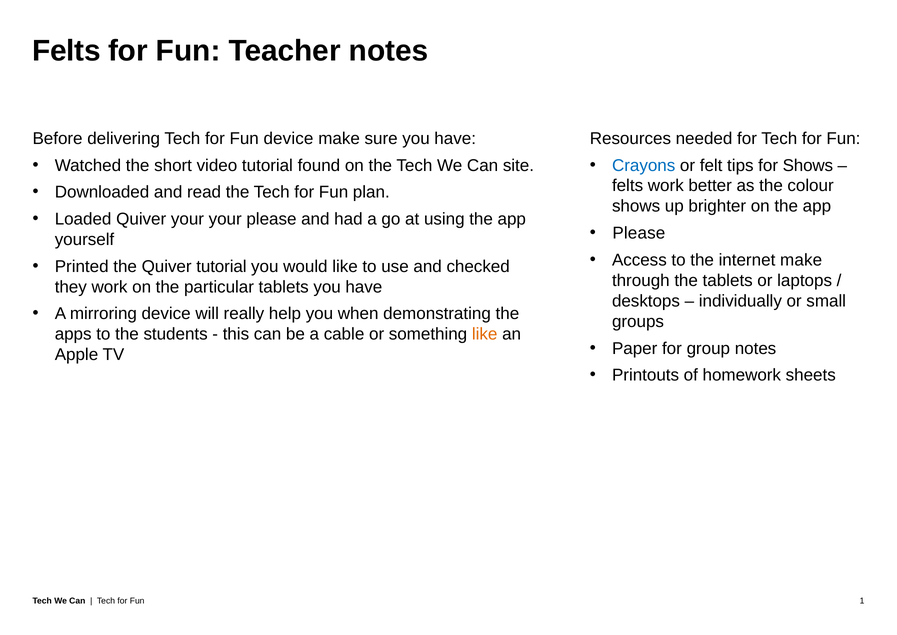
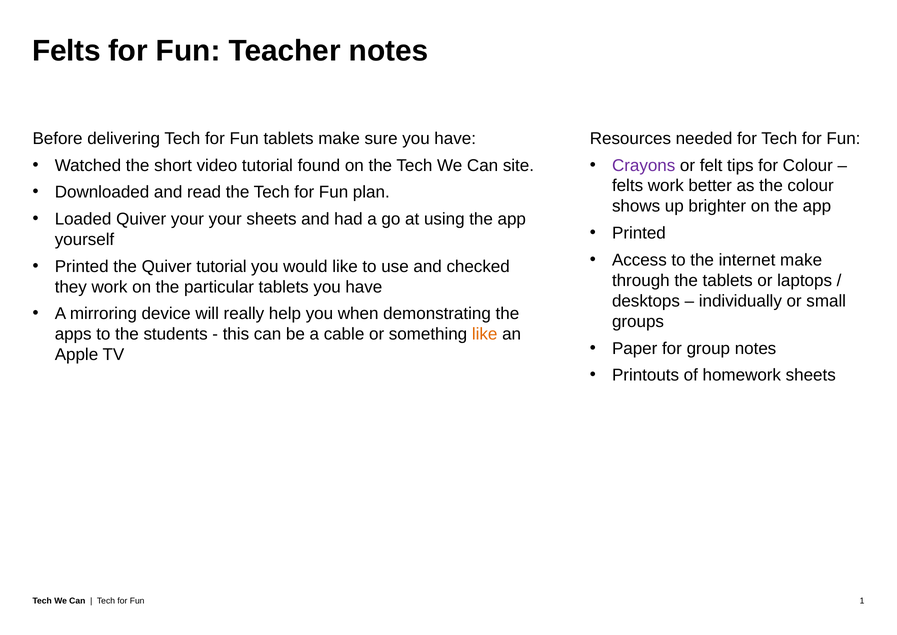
Fun device: device -> tablets (289, 138)
Crayons colour: blue -> purple (644, 165)
for Shows: Shows -> Colour (808, 165)
your please: please -> sheets (271, 219)
Please: Please -> Printed (639, 233)
